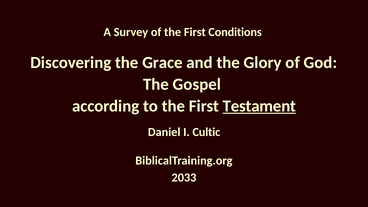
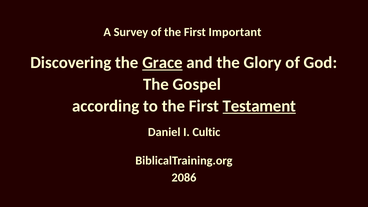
Conditions: Conditions -> Important (235, 32)
Grace underline: none -> present (162, 63)
2033: 2033 -> 2086 (184, 178)
